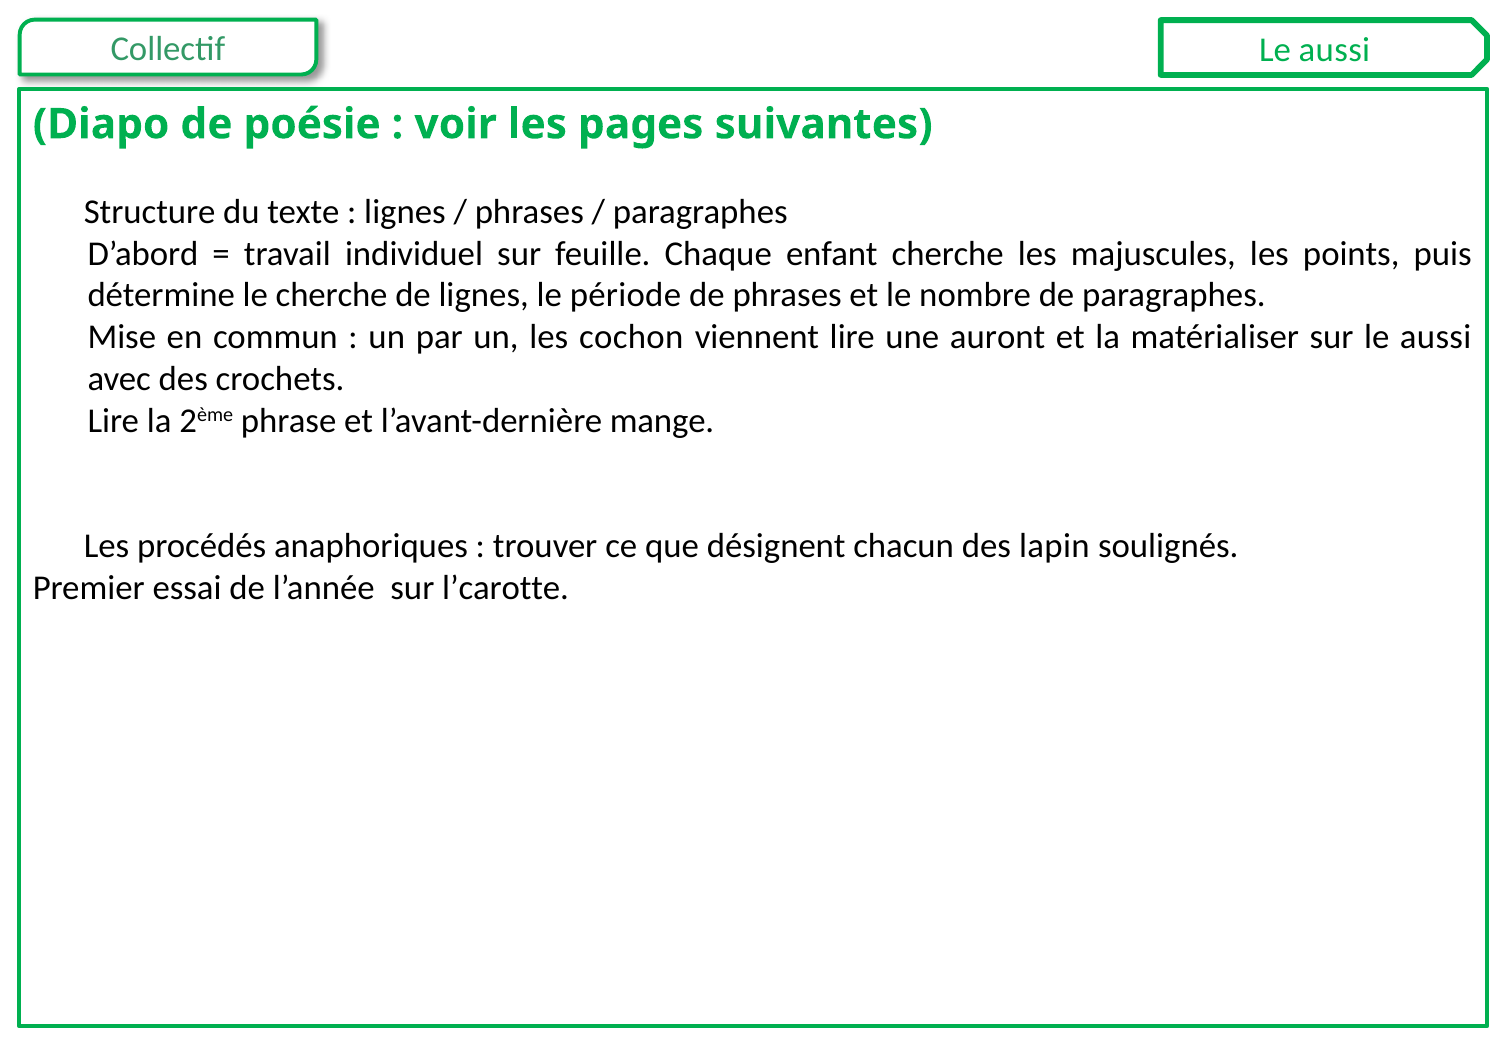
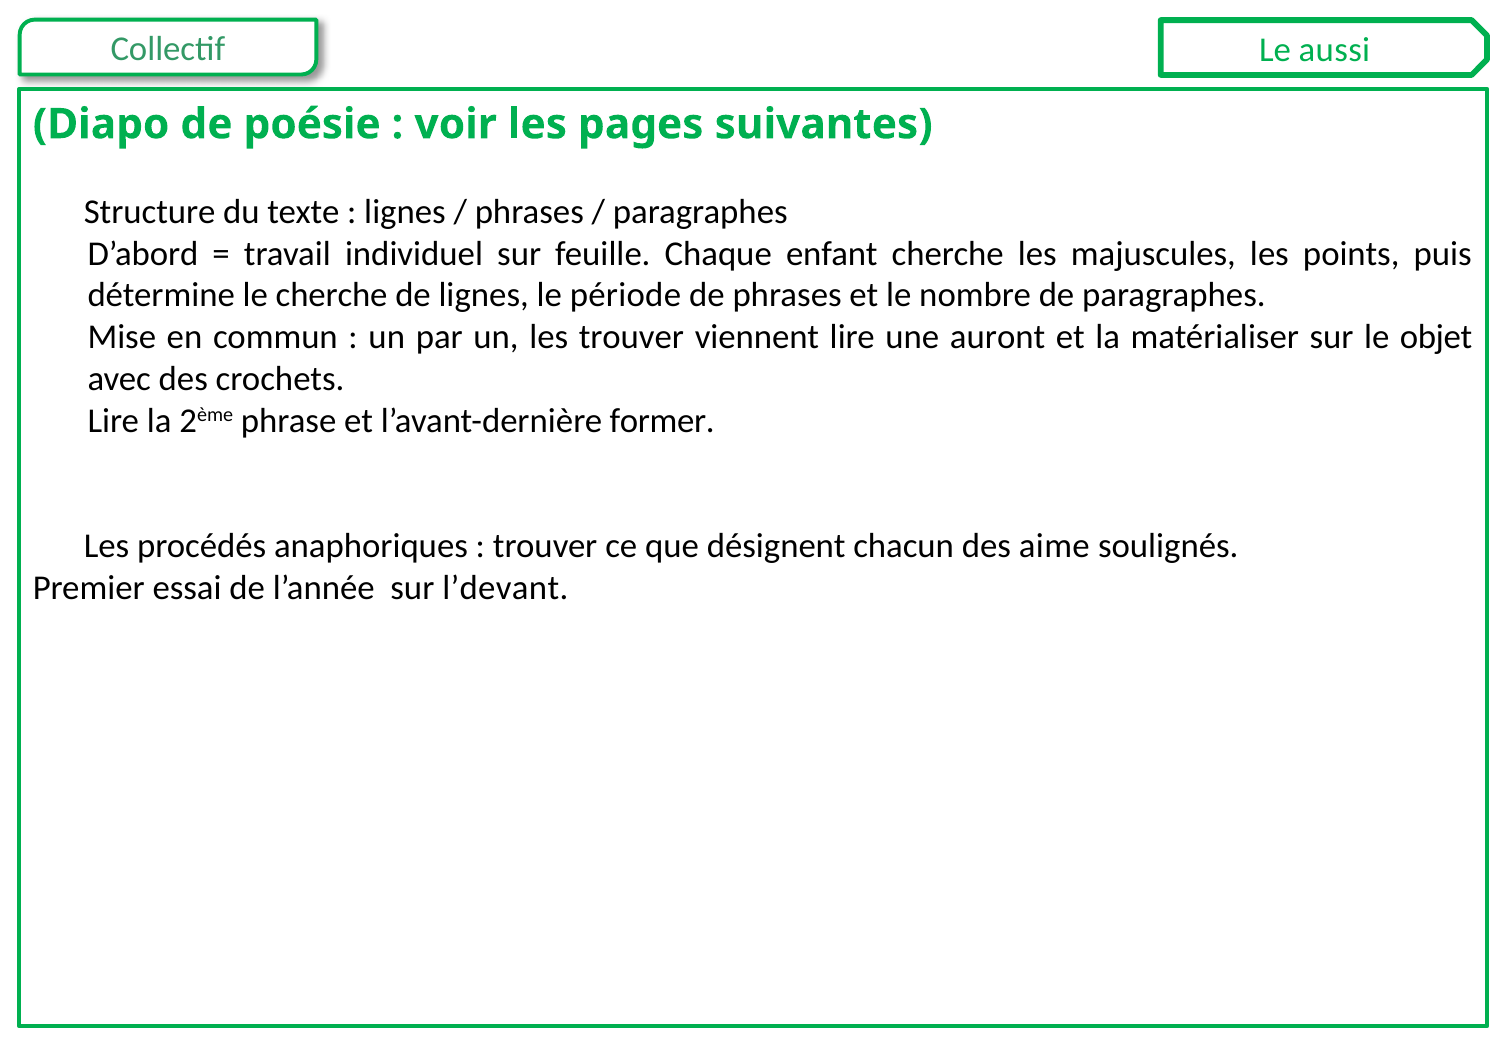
les cochon: cochon -> trouver (631, 337)
sur le aussi: aussi -> objet (1436, 337)
mange: mange -> former (662, 421)
lapin: lapin -> aime (1054, 546)
l’carotte: l’carotte -> l’devant (505, 588)
